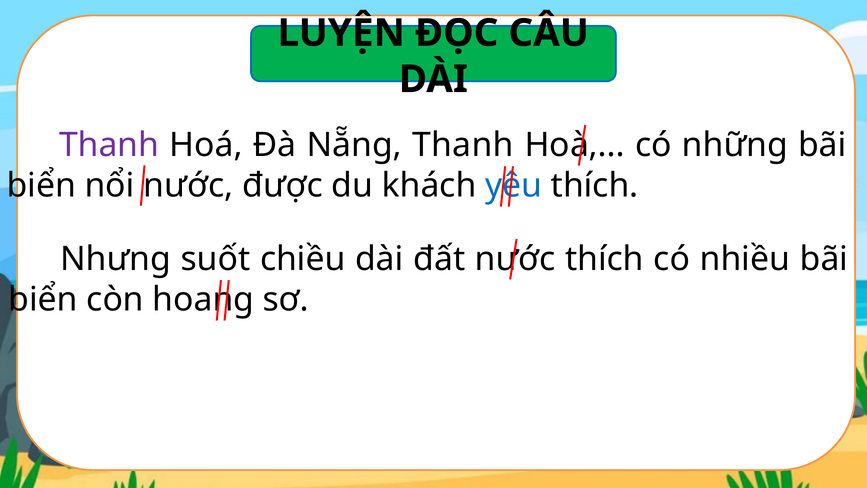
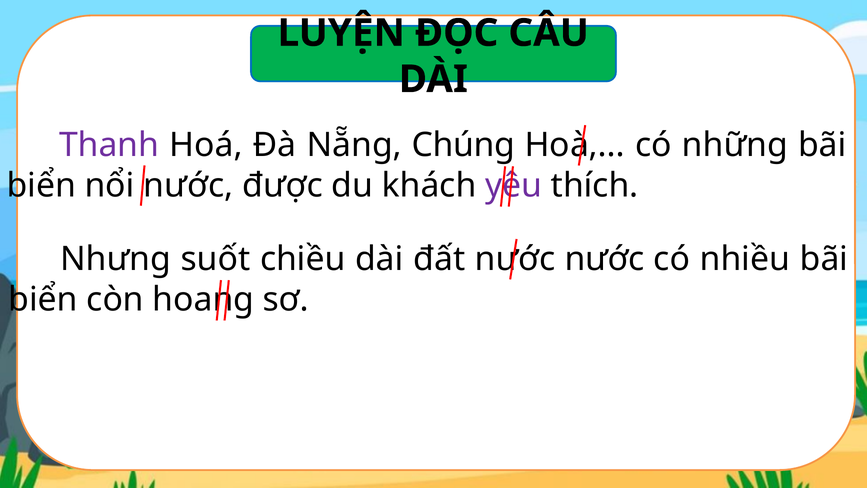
Nẵng Thanh: Thanh -> Chúng (463, 145)
yêu colour: blue -> purple (514, 185)
nước thích: thích -> nước (605, 259)
